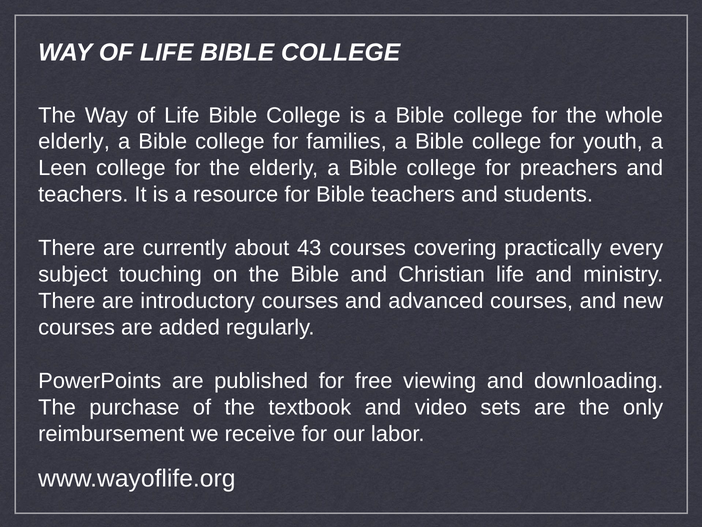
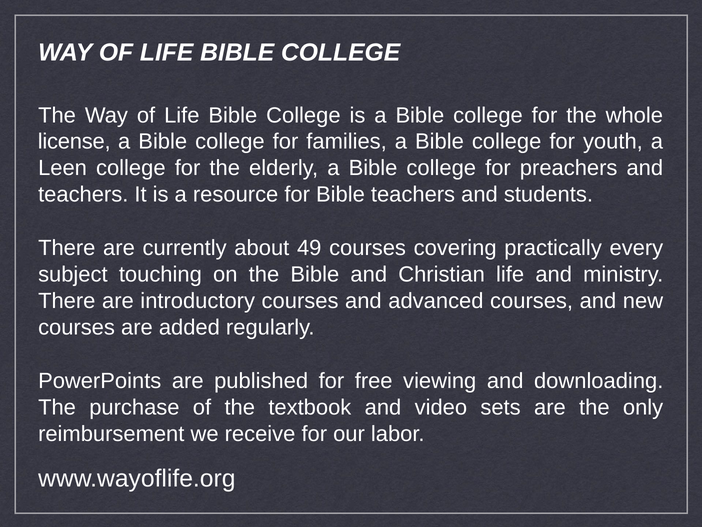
elderly: elderly -> license (74, 142)
43: 43 -> 49 (309, 248)
